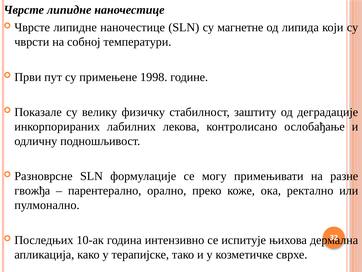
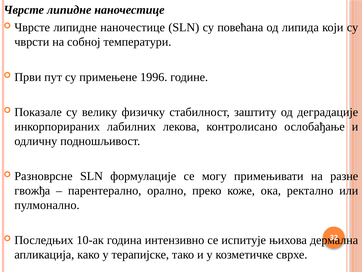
магнетне: магнетне -> повећана (240, 27)
1998: 1998 -> 1996 (154, 77)
